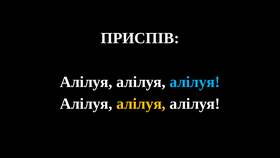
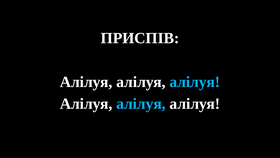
алілуя colour: yellow -> light blue (141, 103)
